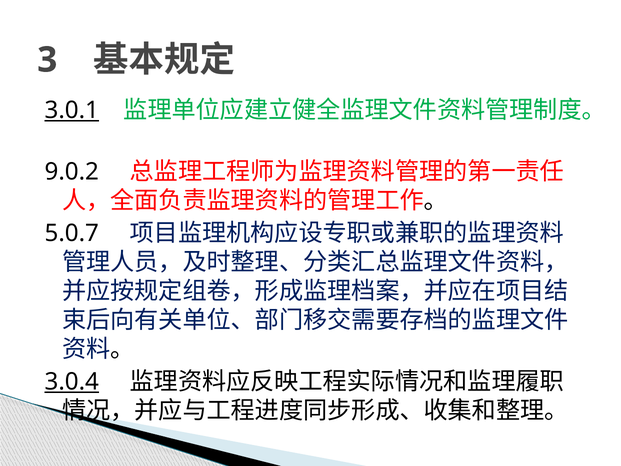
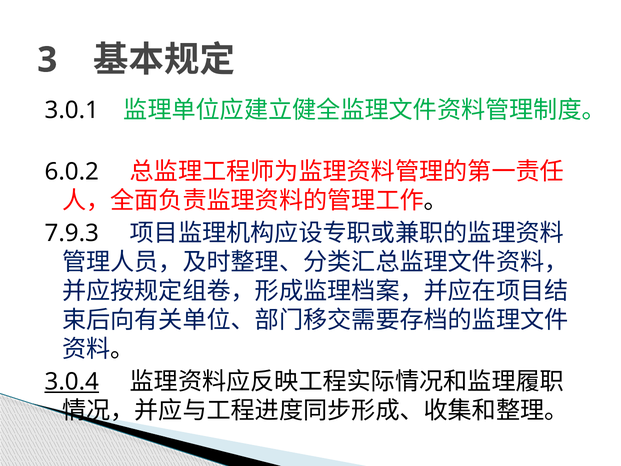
3.0.1 underline: present -> none (72, 110)
9.0.2: 9.0.2 -> 6.0.2 (72, 172)
5.0.7: 5.0.7 -> 7.9.3 (72, 233)
